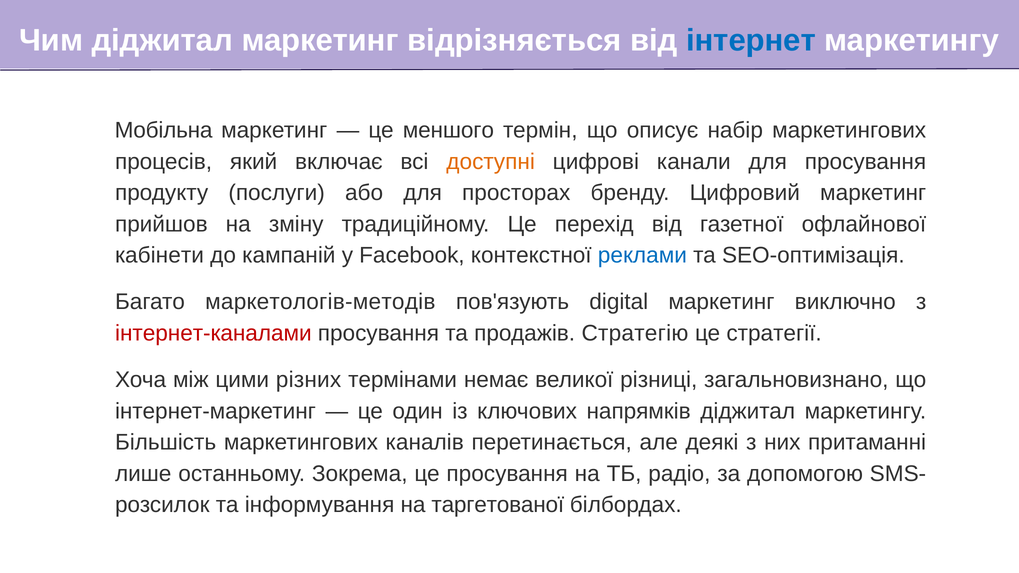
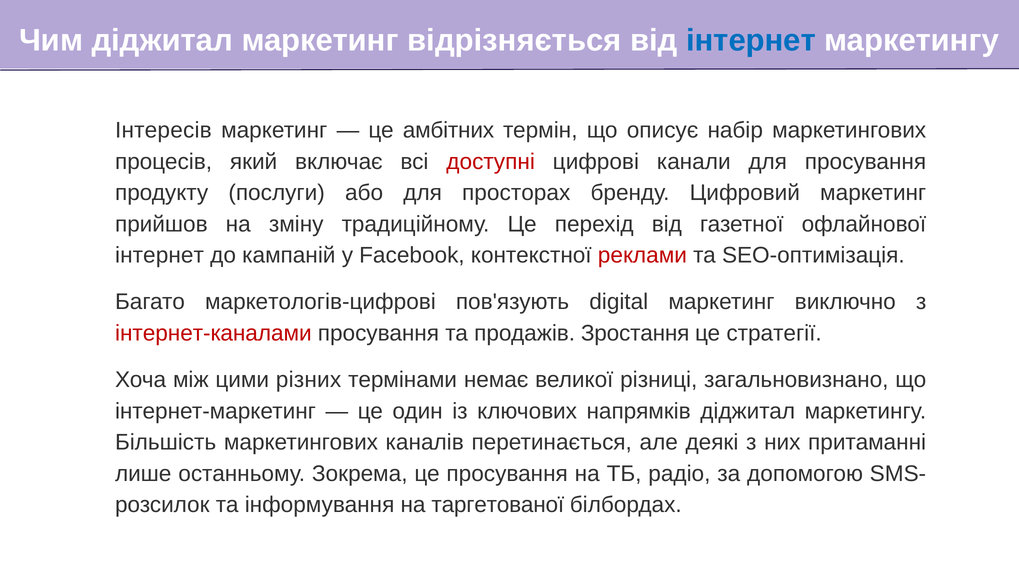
Мобільна: Мобільна -> Інтересів (163, 130)
меншого: меншого -> амбітних (448, 130)
доступні colour: orange -> red (491, 162)
кабінети: кабінети -> інтернет (160, 255)
реклами colour: blue -> red (642, 255)
маркетологів-методів: маркетологів-методів -> маркетологів-цифрові (320, 302)
Стратегію: Стратегію -> Зростання (635, 333)
